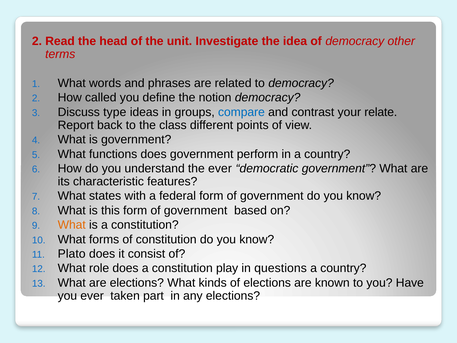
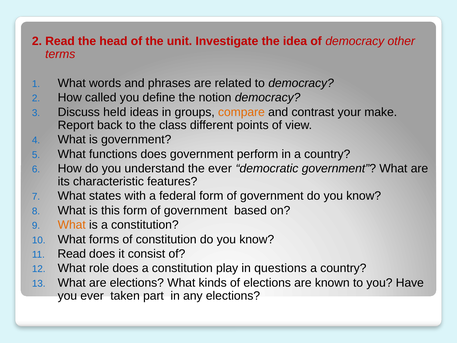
type: type -> held (115, 112)
compare colour: blue -> orange (241, 112)
relate: relate -> make (381, 112)
Plato: Plato -> Read (72, 254)
